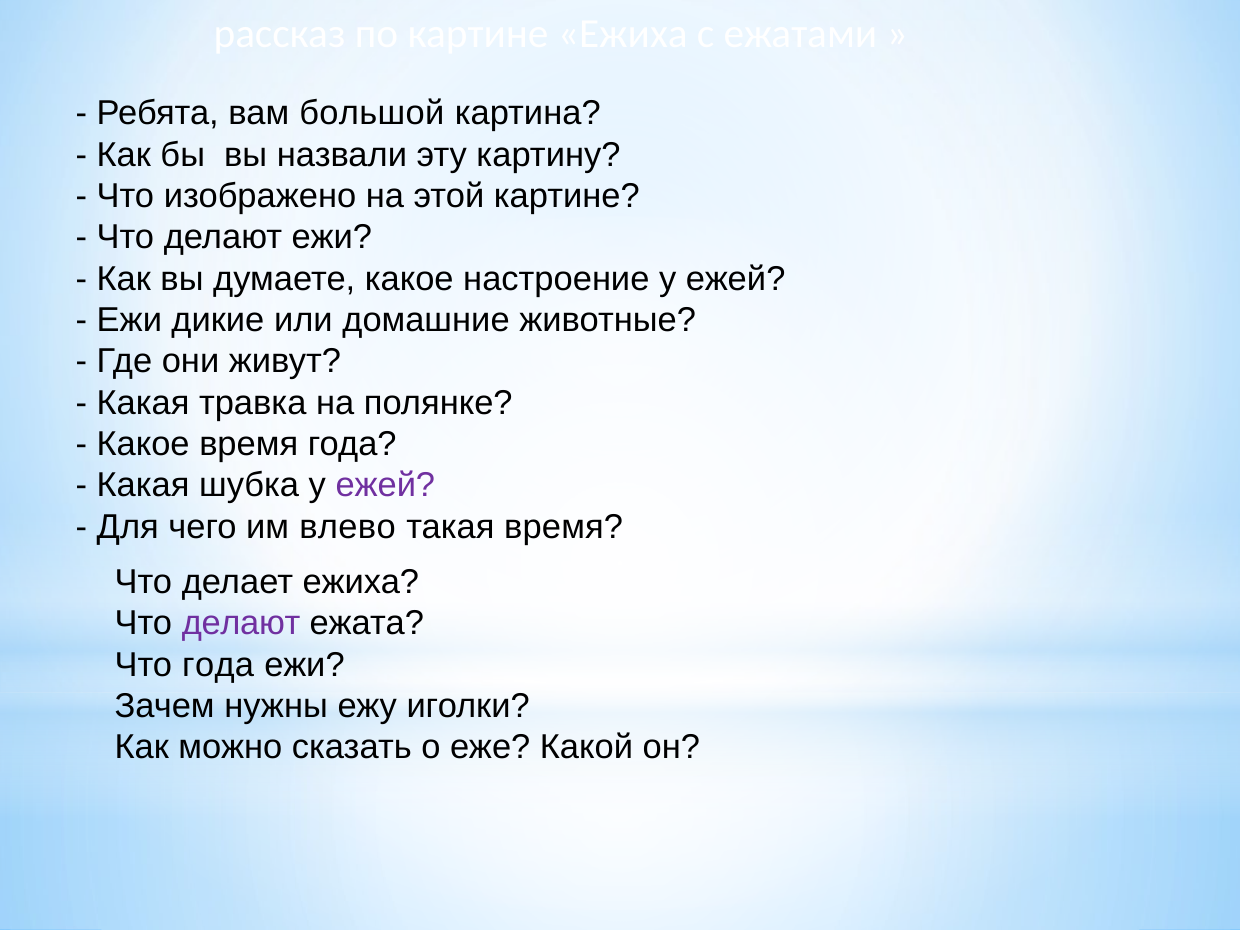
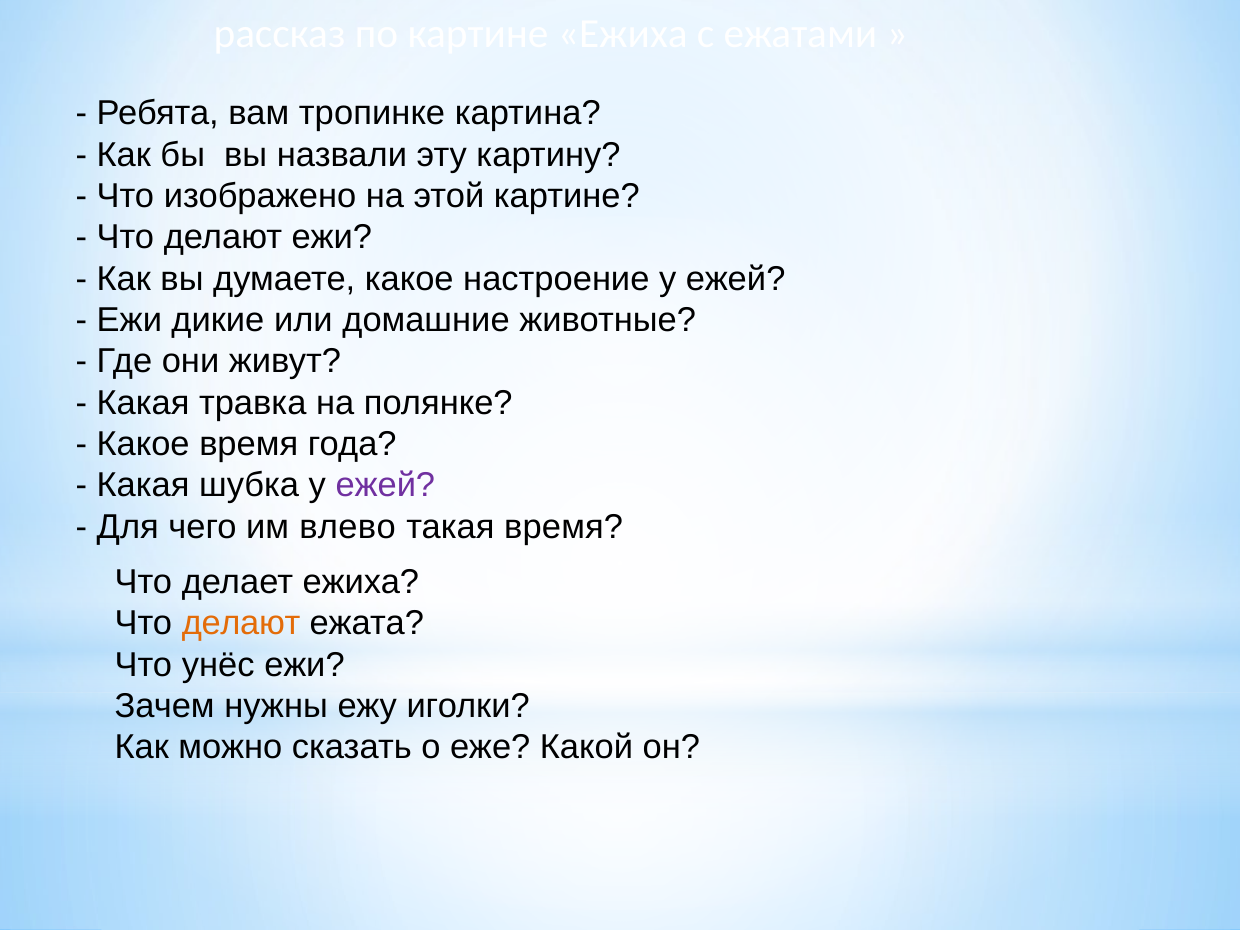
большой: большой -> тропинке (372, 113)
делают colour: purple -> orange (241, 623)
Что года: года -> унёс (218, 665)
